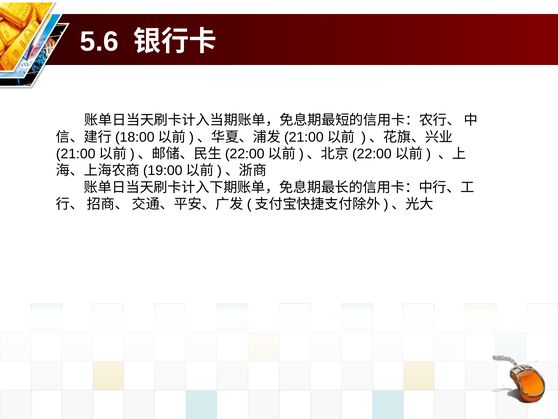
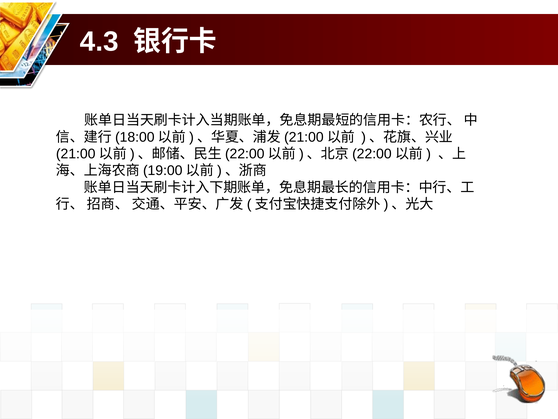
5.6: 5.6 -> 4.3 (99, 41)
